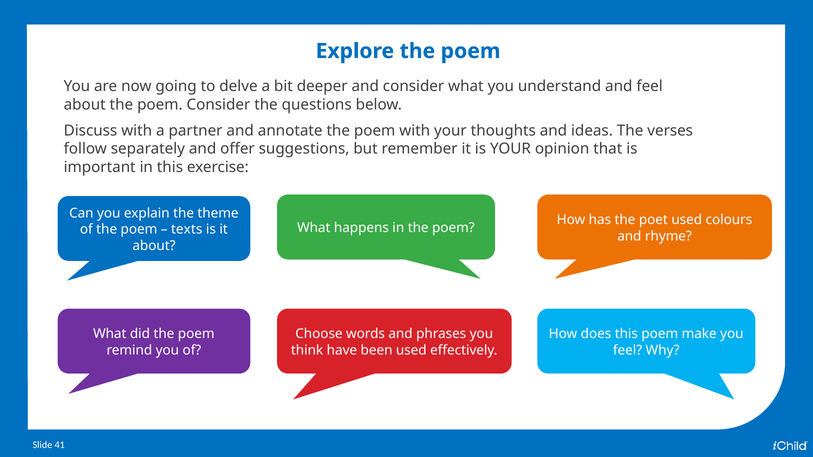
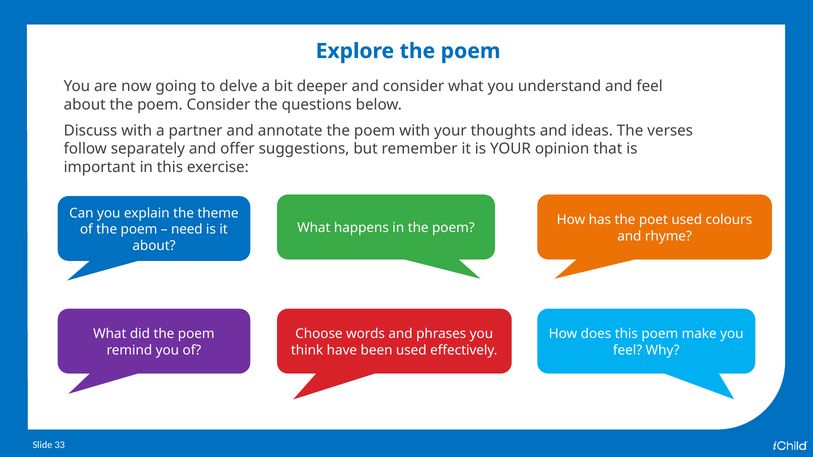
texts: texts -> need (187, 230)
41: 41 -> 33 (60, 445)
